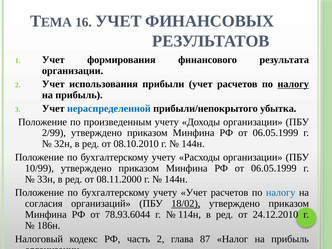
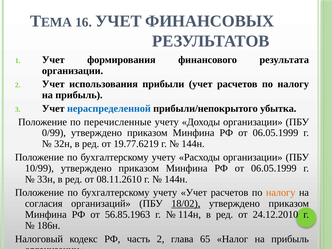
налогу underline: present -> none (293, 84)
произведенным: произведенным -> перечисленные (118, 122)
2/99: 2/99 -> 0/99 (54, 133)
08.10.2010: 08.10.2010 -> 19.77.6219 (136, 144)
08.11.2000: 08.11.2000 -> 08.11.2610 (119, 179)
налогу colour: blue -> orange (281, 193)
78.93.6044: 78.93.6044 -> 56.85.1963 (128, 215)
87: 87 -> 65 (205, 239)
